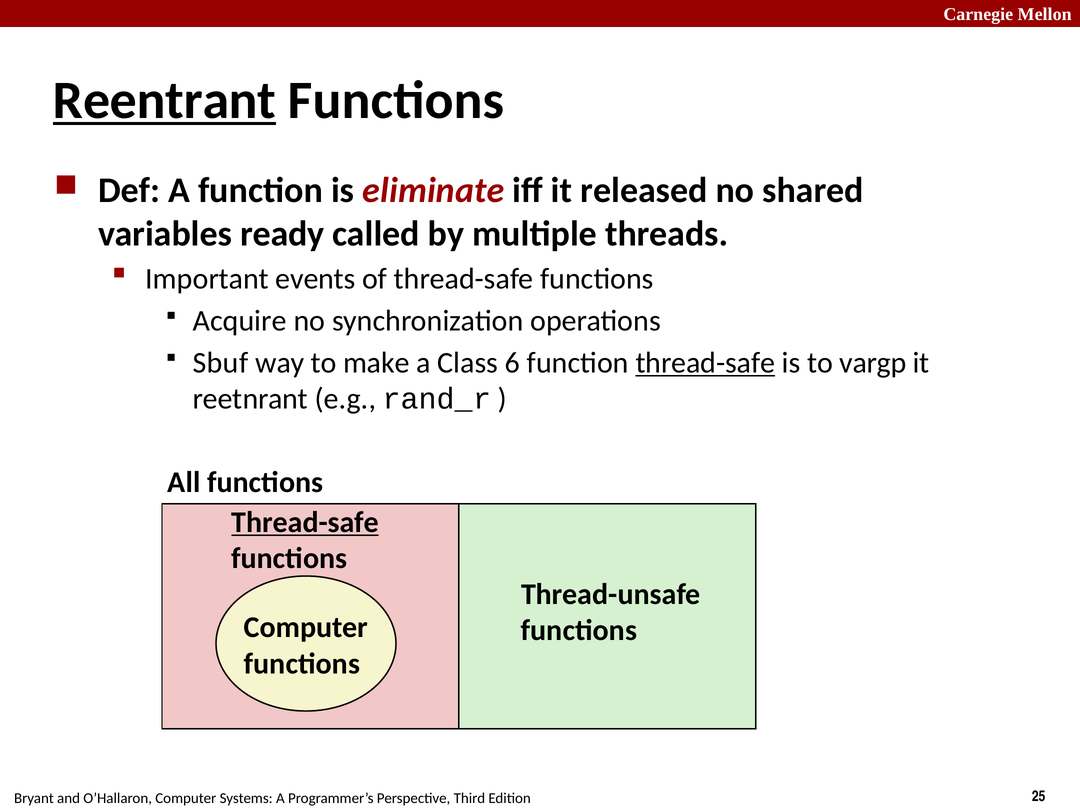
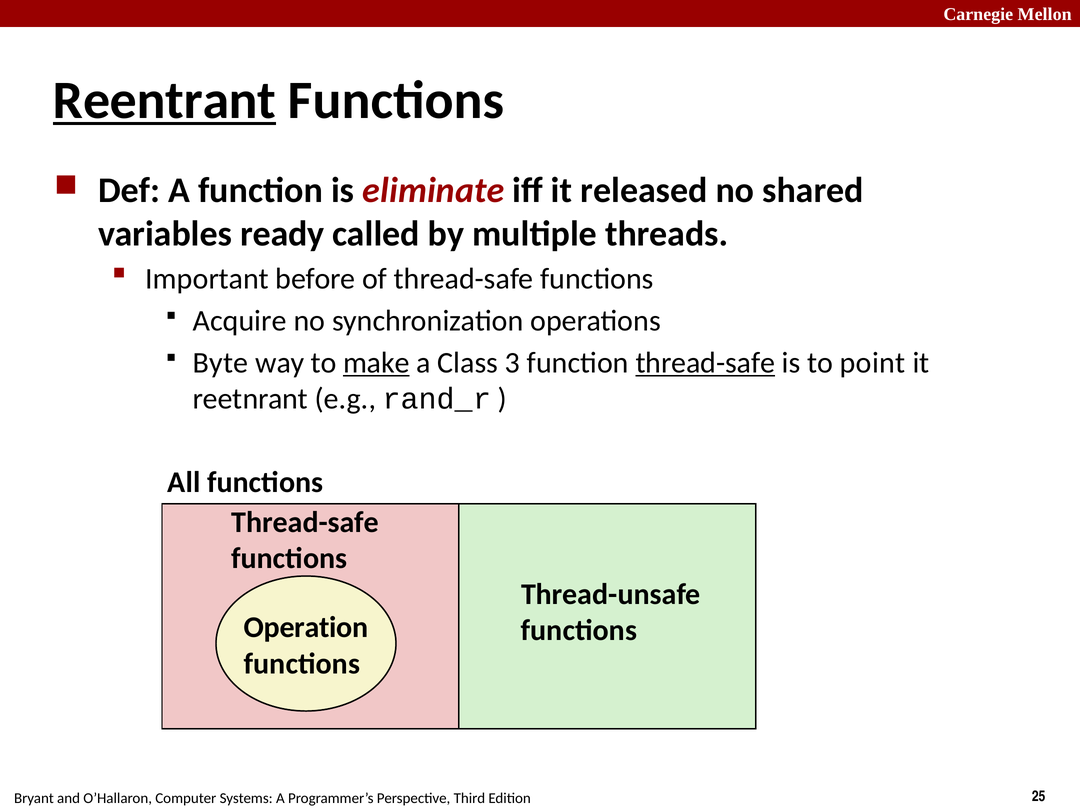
events: events -> before (315, 279)
Sbuf: Sbuf -> Byte (221, 363)
make underline: none -> present (376, 363)
6: 6 -> 3 (512, 363)
vargp: vargp -> point (873, 363)
Thread-safe underline: present -> none (305, 522)
Computer: Computer -> Operation (306, 628)
